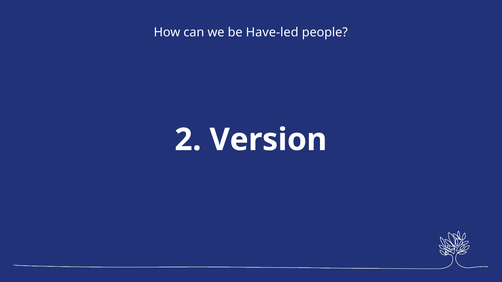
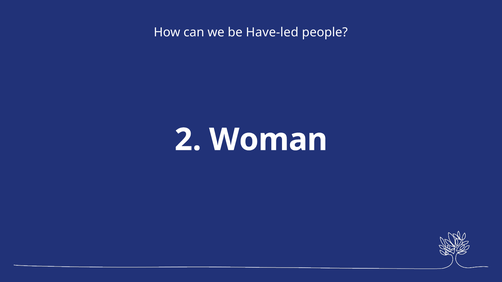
Version: Version -> Woman (268, 140)
